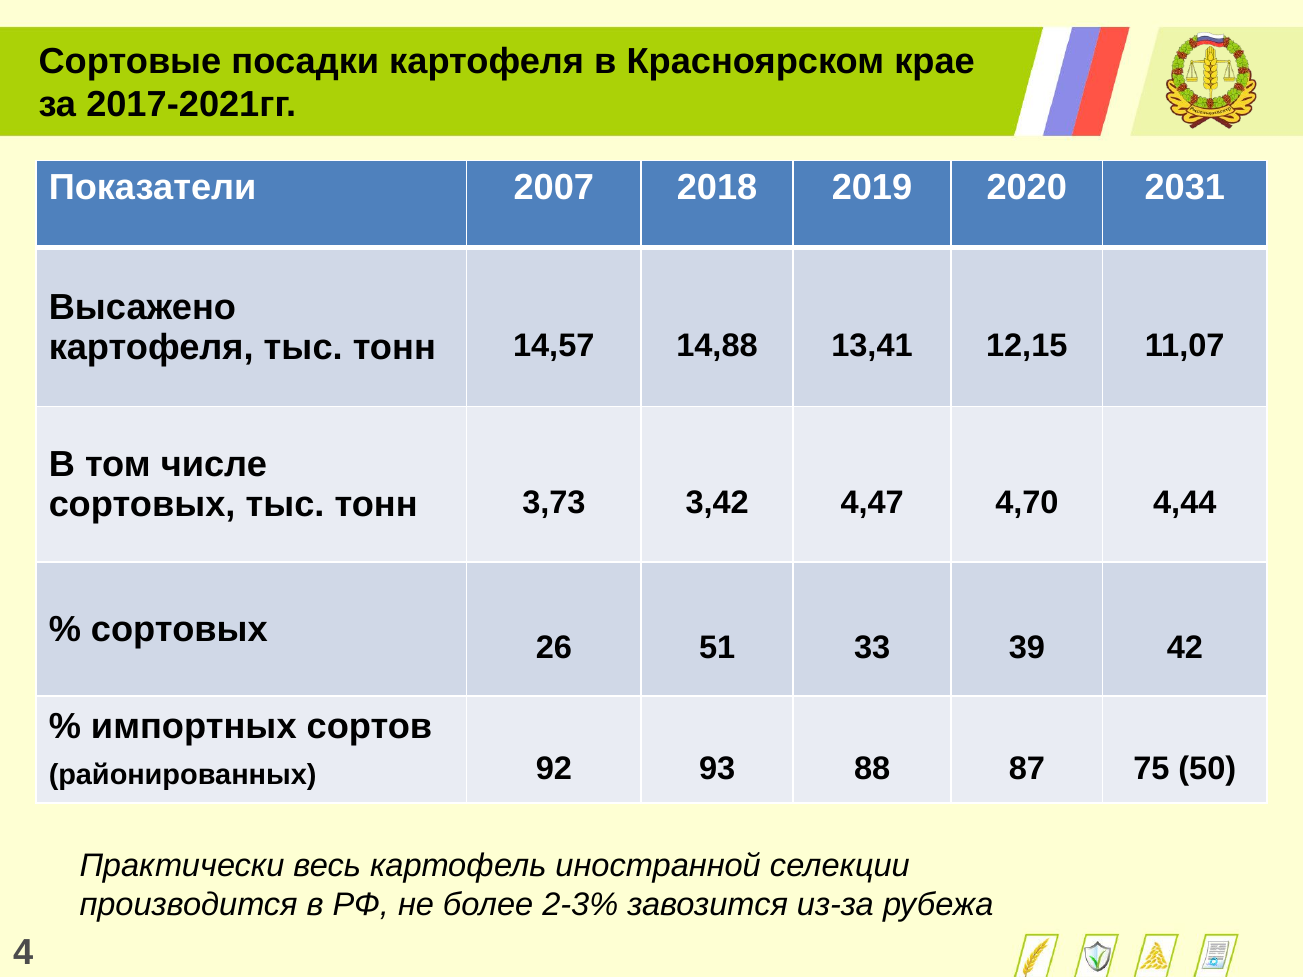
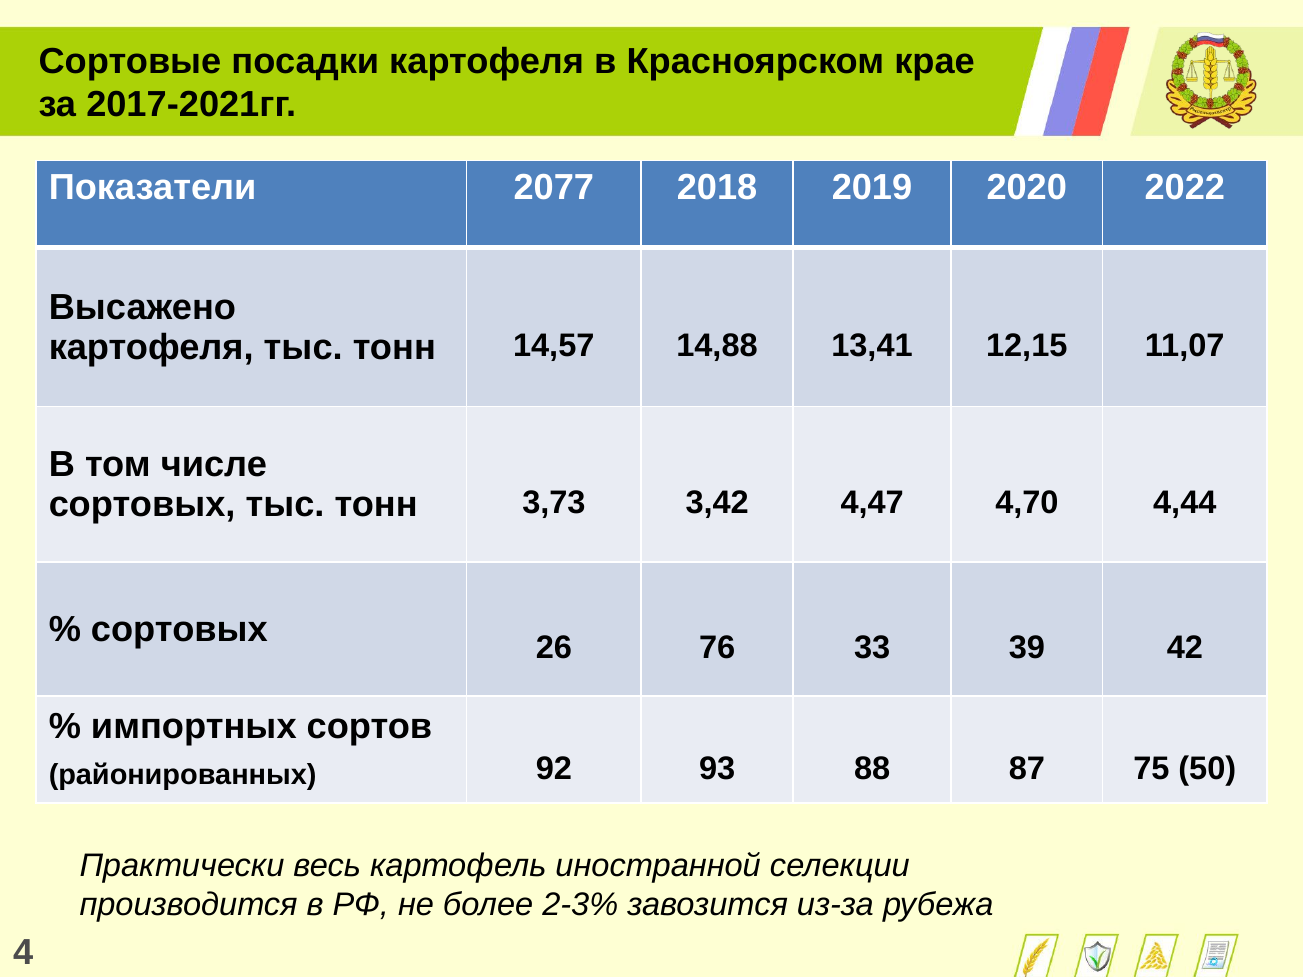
2007: 2007 -> 2077 (554, 188)
2031: 2031 -> 2022 (1185, 188)
51: 51 -> 76 (717, 648)
